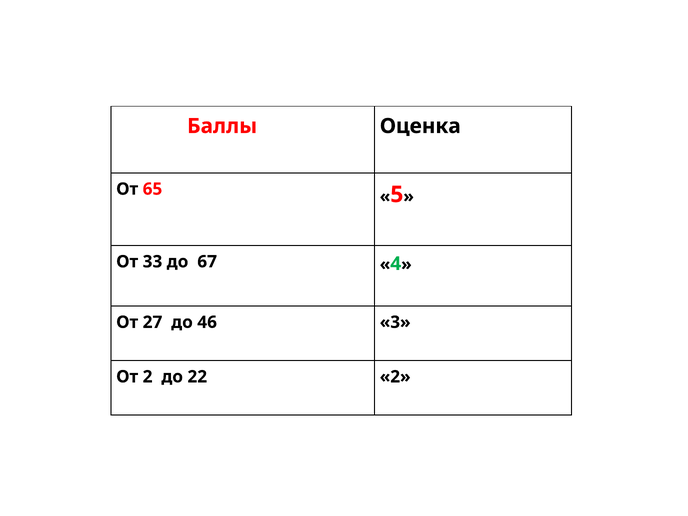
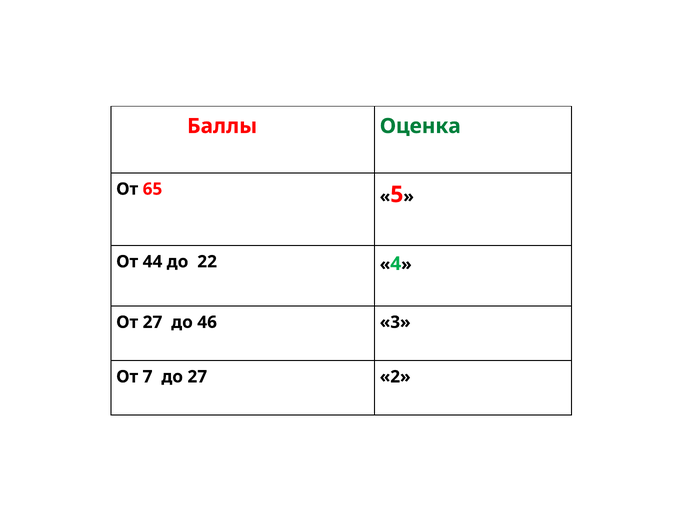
Оценка colour: black -> green (420, 126)
33: 33 -> 44 (152, 262)
67: 67 -> 22 (207, 262)
От 2: 2 -> 7 (148, 377)
до 22: 22 -> 27 (197, 377)
